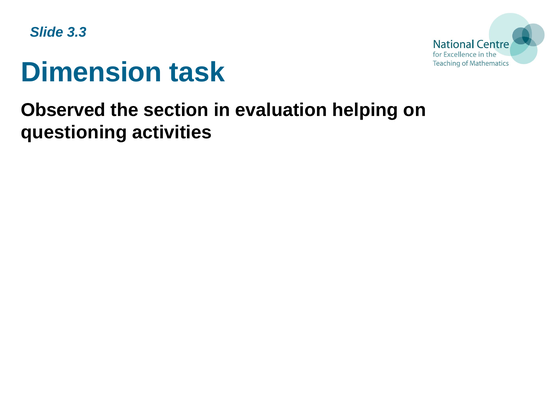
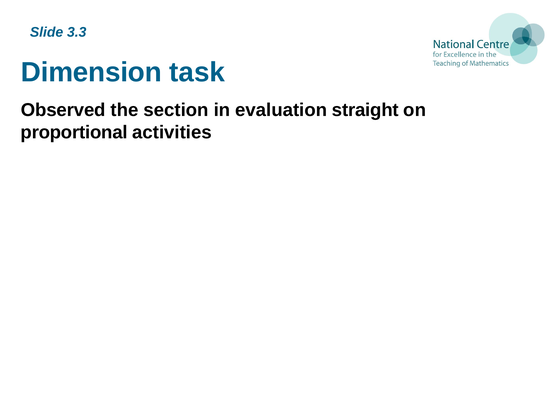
helping: helping -> straight (365, 110)
questioning: questioning -> proportional (74, 132)
